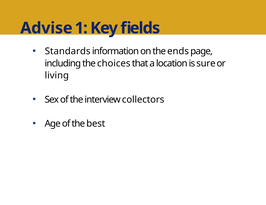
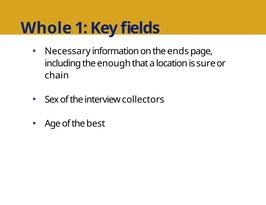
Advise: Advise -> Whole (46, 28)
Standards: Standards -> Necessary (68, 51)
choices: choices -> enough (114, 64)
living: living -> chain (57, 76)
